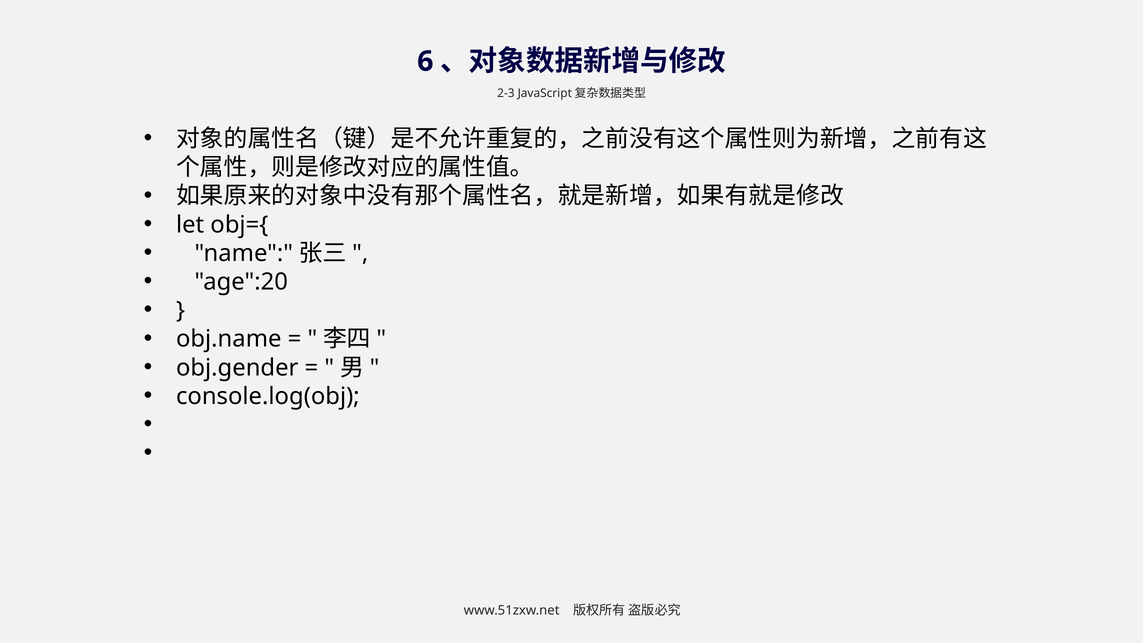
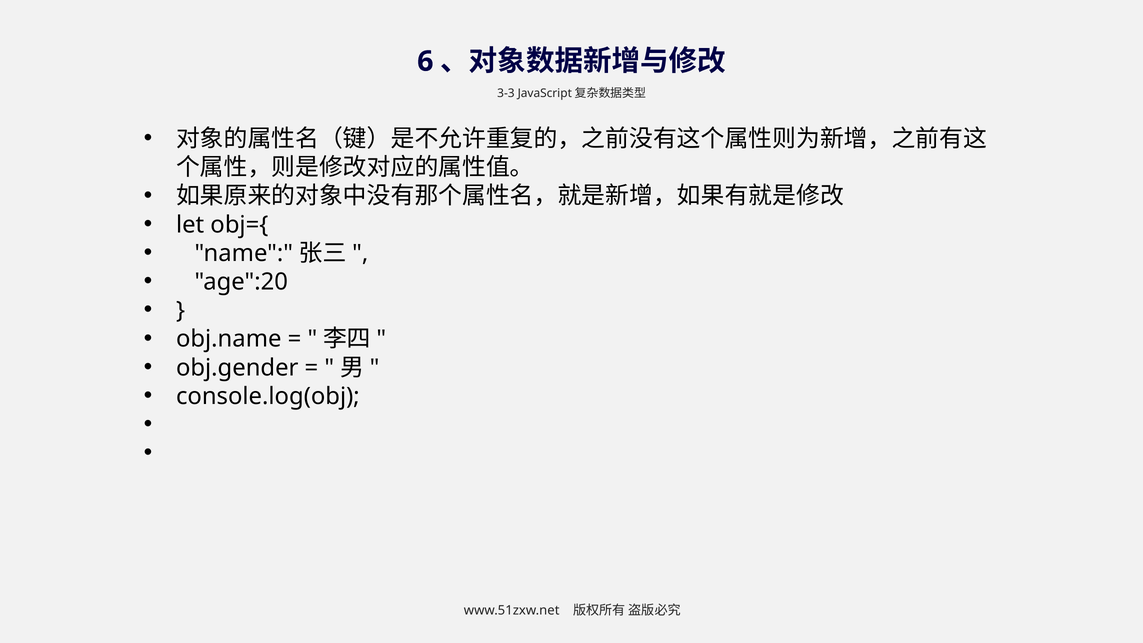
2-3: 2-3 -> 3-3 (506, 93)
